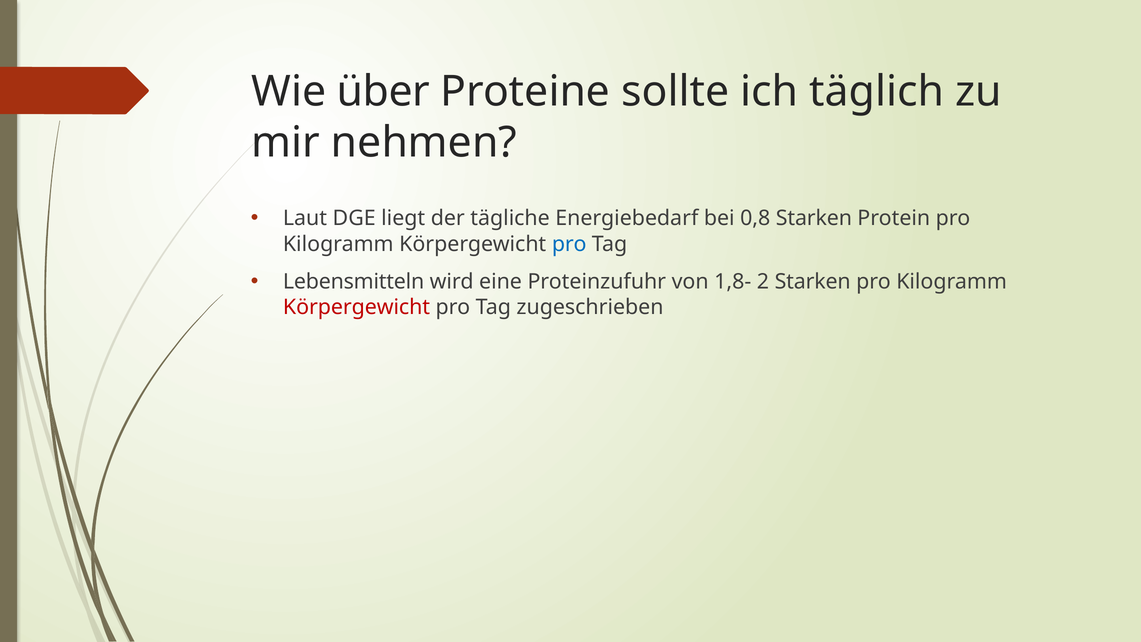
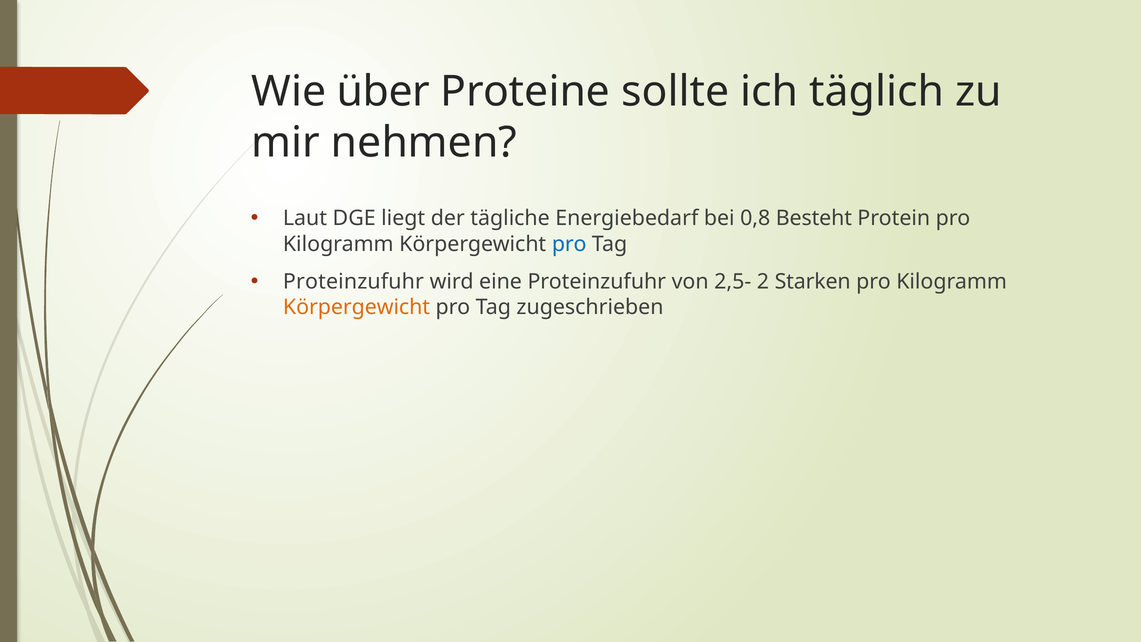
0,8 Starken: Starken -> Besteht (814, 218)
Lebensmitteln: Lebensmitteln -> Proteinzufuhr (353, 282)
1,8-: 1,8- -> 2,5- (733, 282)
Körpergewicht colour: red -> orange (357, 307)
